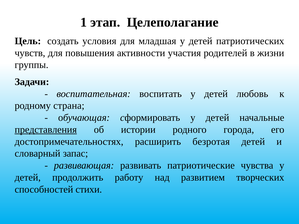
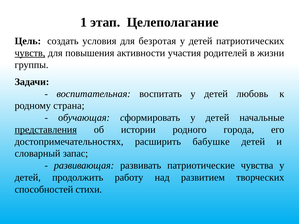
младшая: младшая -> безротая (157, 41)
чувств underline: none -> present (30, 53)
безротая: безротая -> бабушке (211, 142)
